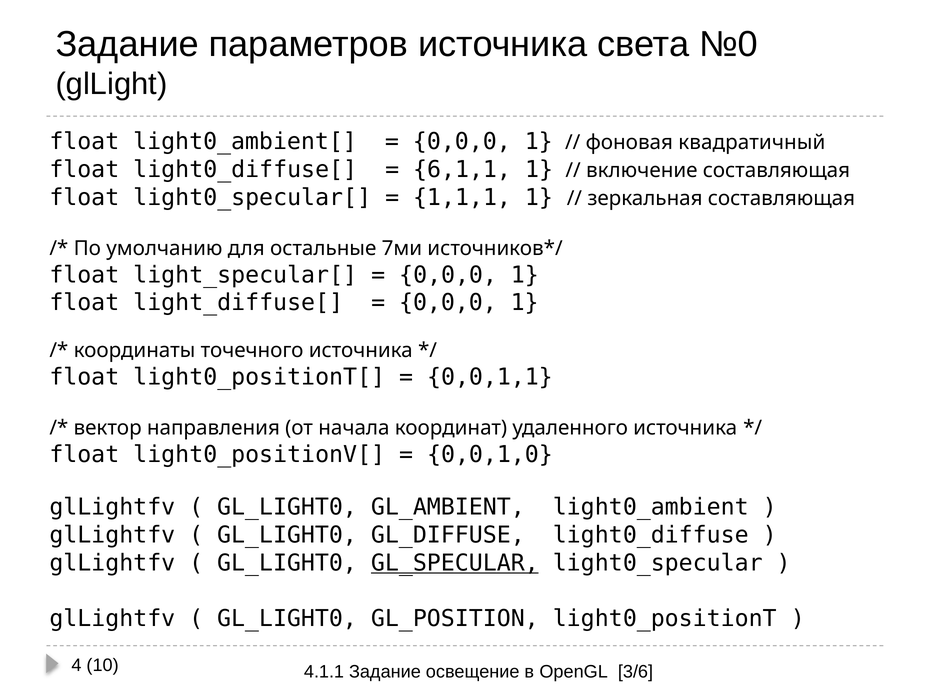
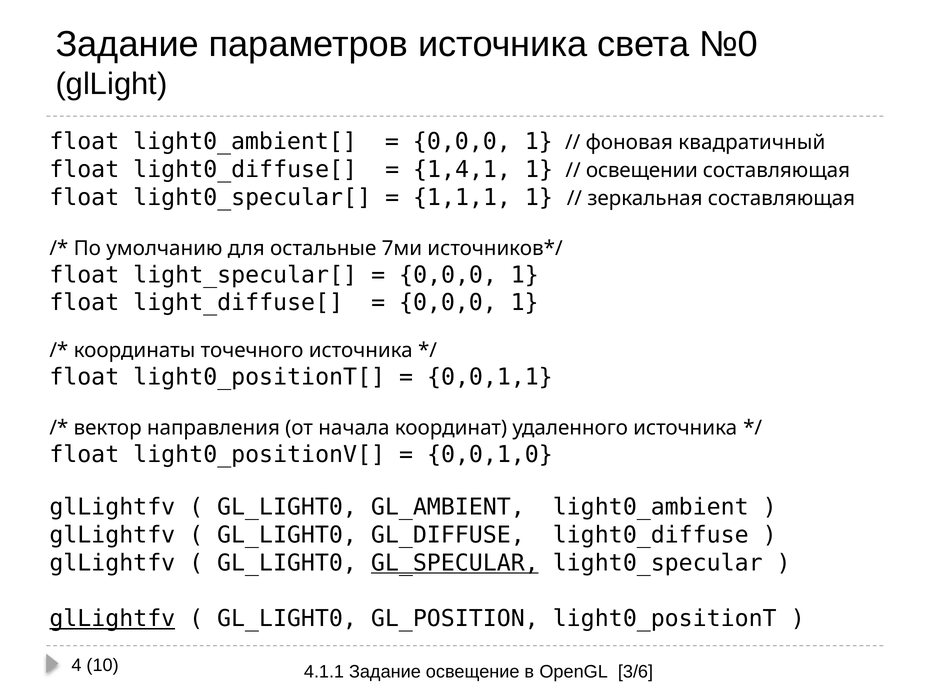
6,1,1: 6,1,1 -> 1,4,1 (462, 170)
включение: включение -> освещении (642, 171)
glLightfv underline: none -> present (112, 619)
